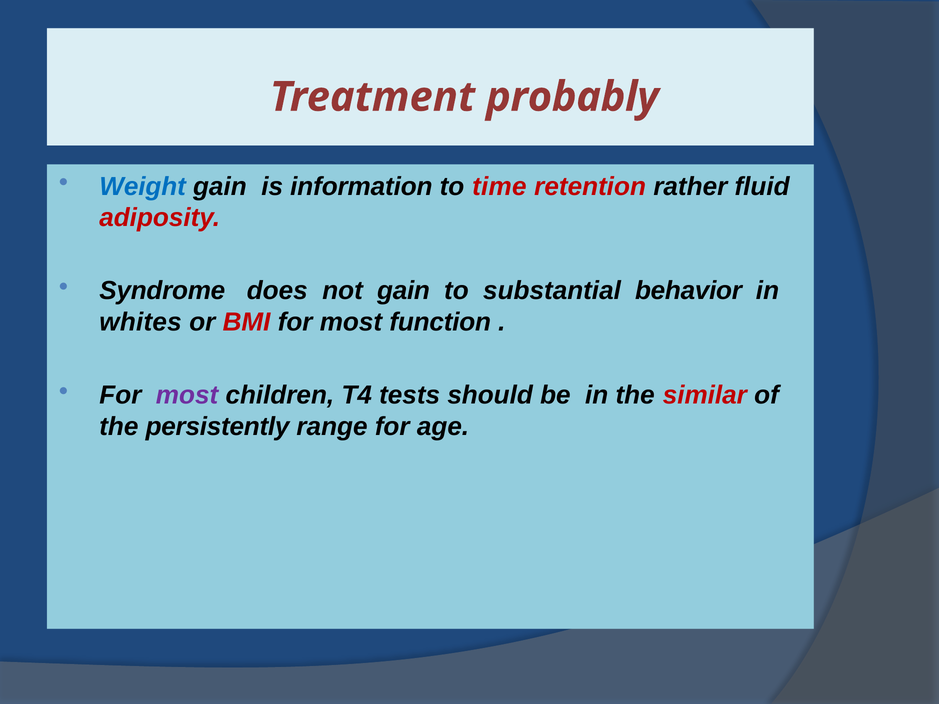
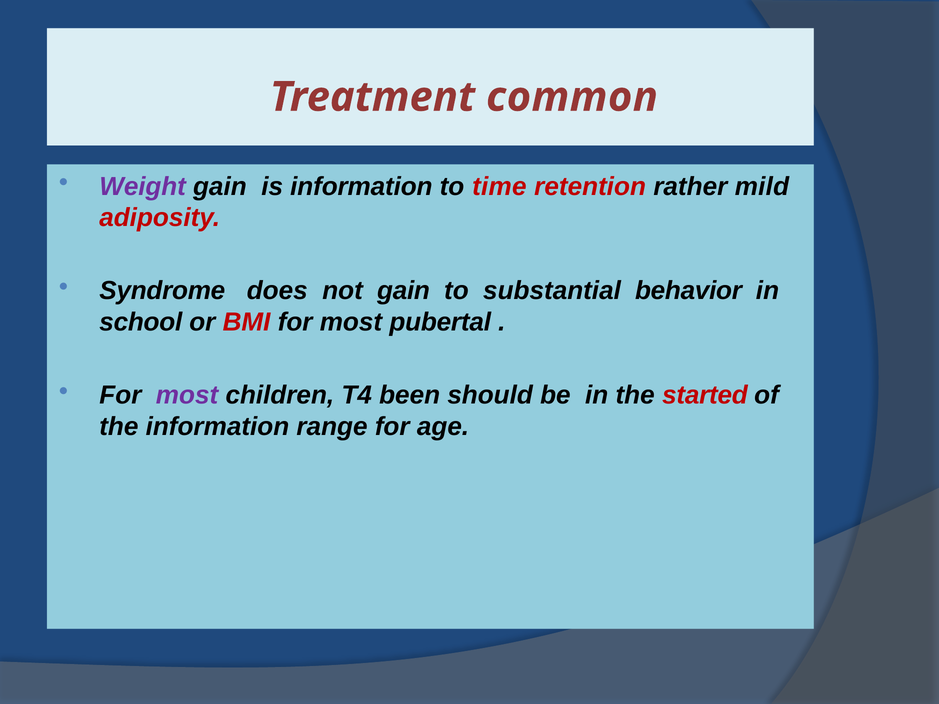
probably: probably -> common (572, 97)
Weight colour: blue -> purple (143, 186)
fluid: fluid -> mild (762, 186)
whites: whites -> school (141, 322)
function: function -> pubertal (440, 322)
tests: tests -> been (410, 395)
similar: similar -> started (705, 395)
the persistently: persistently -> information (217, 427)
